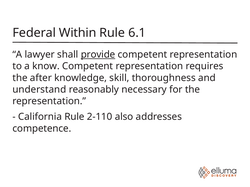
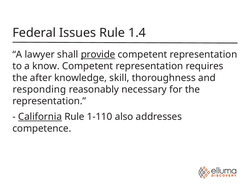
Within: Within -> Issues (78, 33)
6.1: 6.1 -> 1.4 (137, 33)
understand: understand -> responding (39, 90)
California underline: none -> present (40, 117)
2-110: 2-110 -> 1-110 (100, 117)
